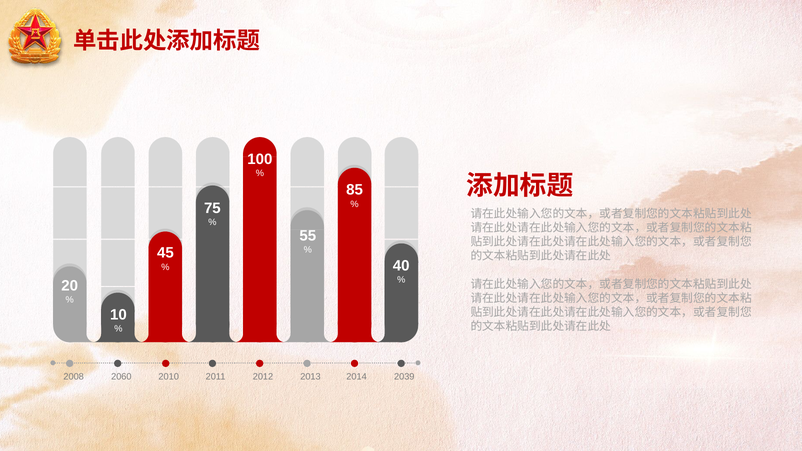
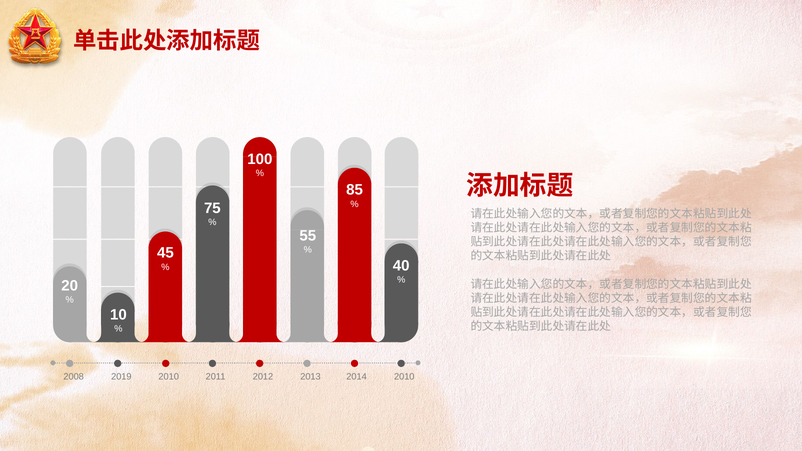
2060: 2060 -> 2019 (121, 377)
2039: 2039 -> 2010 (404, 377)
